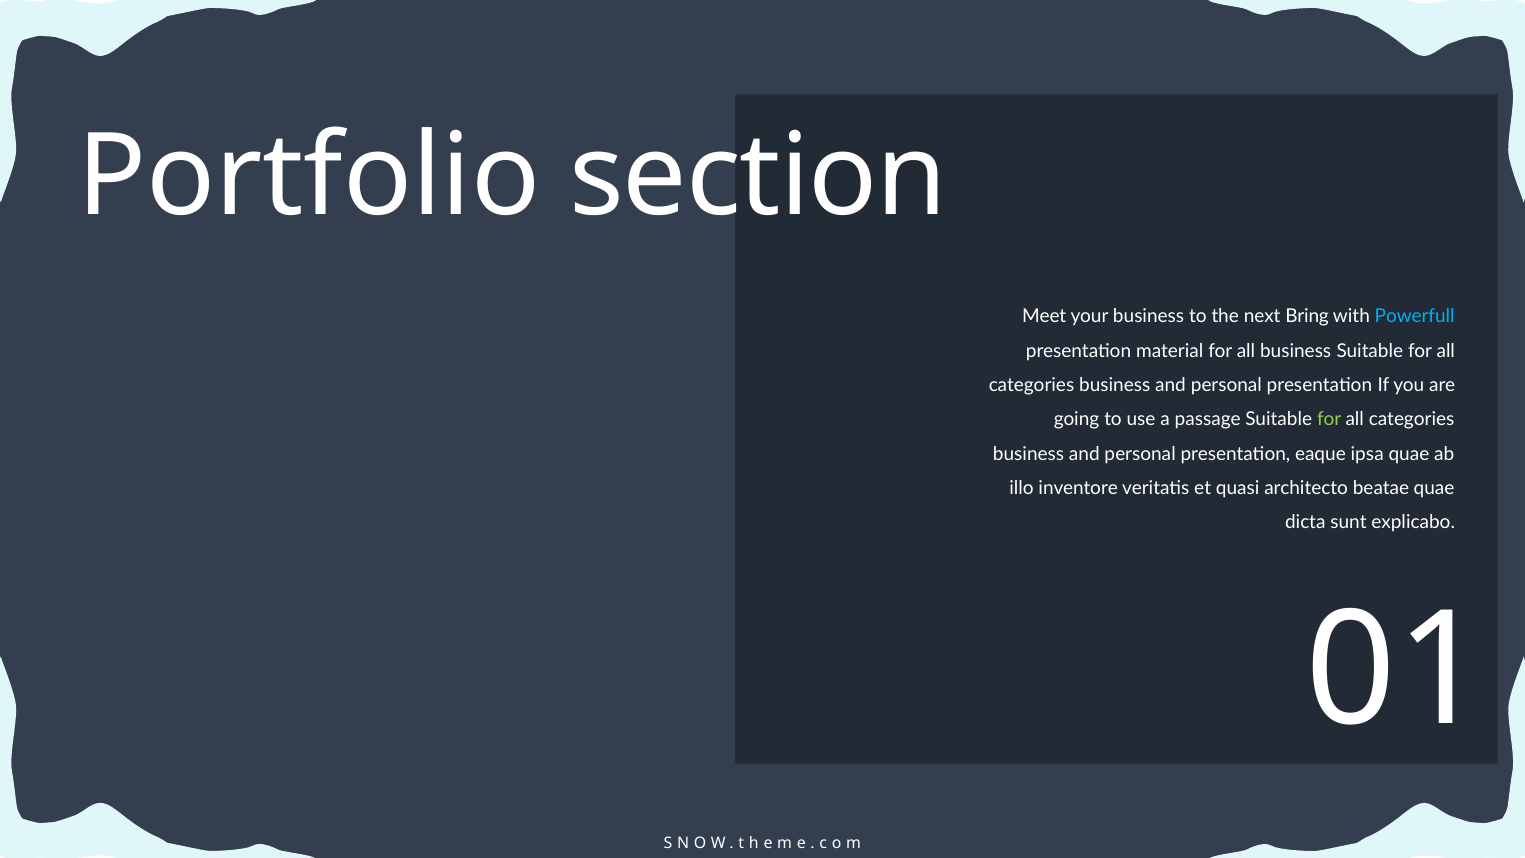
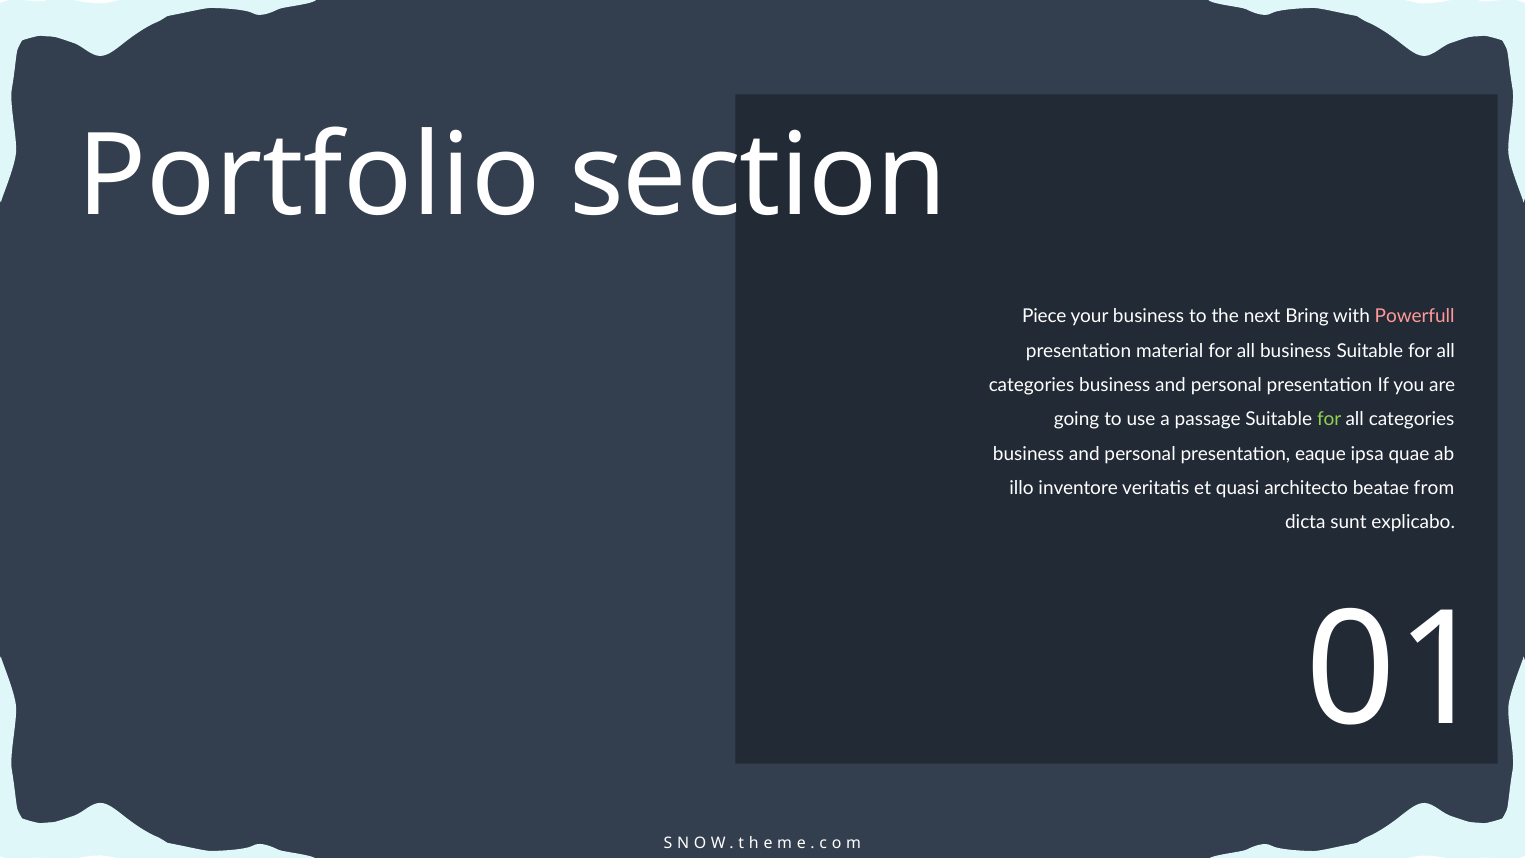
Meet: Meet -> Piece (1044, 317)
Powerfull colour: light blue -> pink (1415, 317)
beatae quae: quae -> from (1434, 488)
